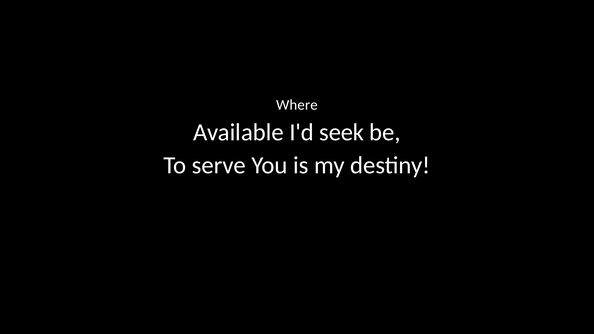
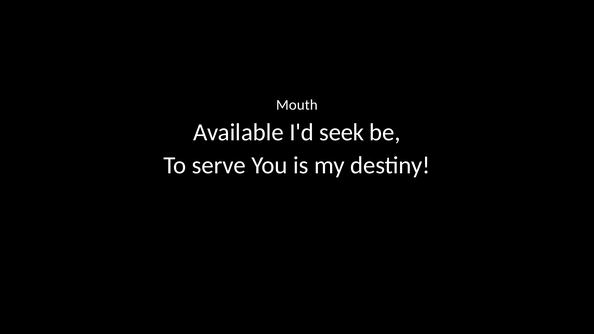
Where: Where -> Mouth (297, 105)
